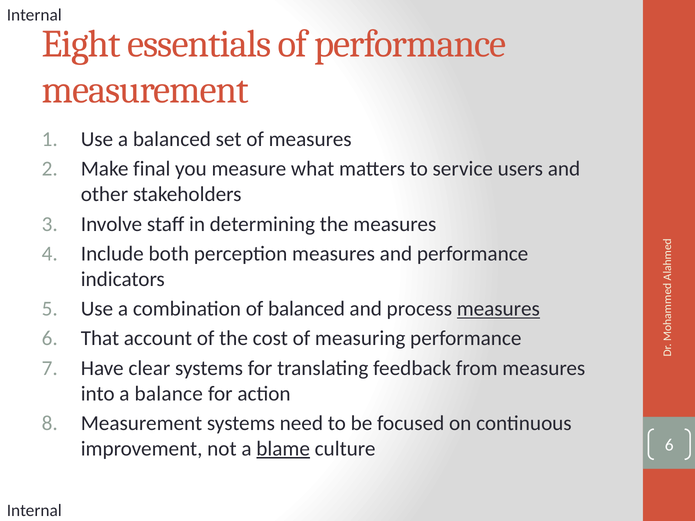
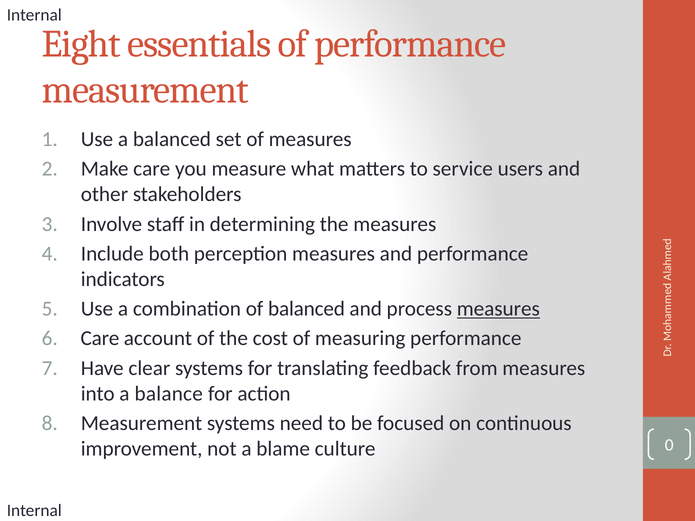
Make final: final -> care (152, 169)
That: That -> Care (100, 339)
blame underline: present -> none (283, 449)
culture 6: 6 -> 0 (669, 445)
